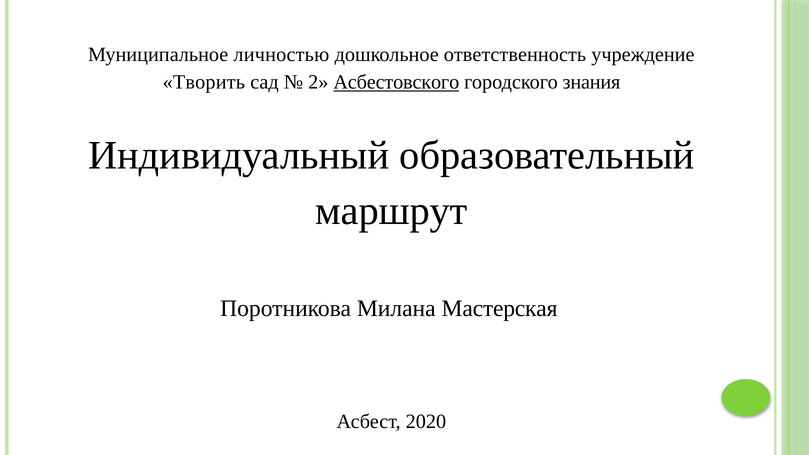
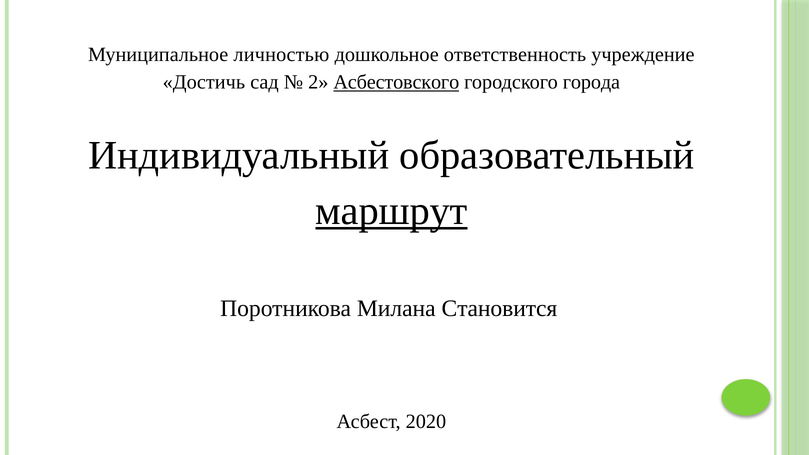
Творить: Творить -> Достичь (204, 82)
знания: знания -> города (591, 82)
маршрут underline: none -> present (391, 211)
Мастерская: Мастерская -> Становится (499, 308)
